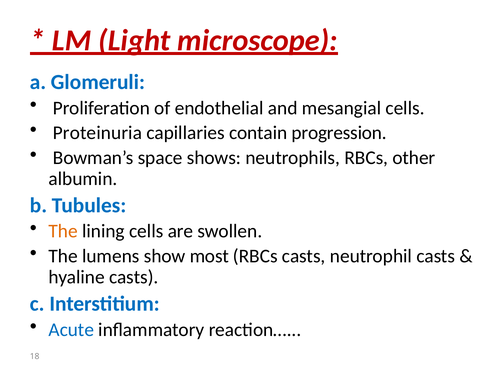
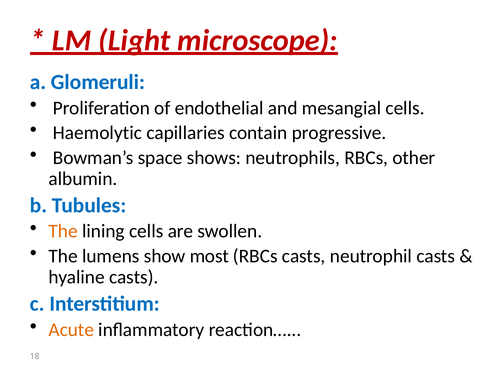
Proteinuria: Proteinuria -> Haemolytic (97, 133)
progression: progression -> progressive (339, 133)
Acute colour: blue -> orange (71, 329)
